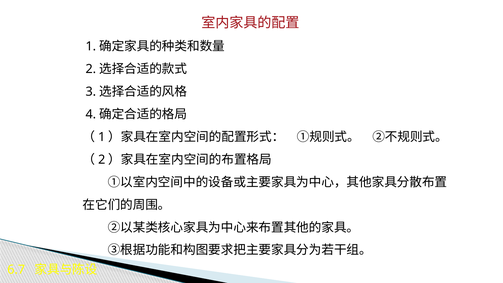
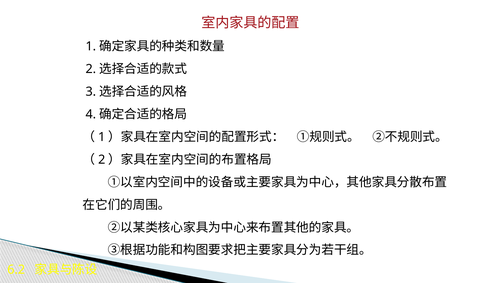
6.7: 6.7 -> 6.2 (16, 269)
